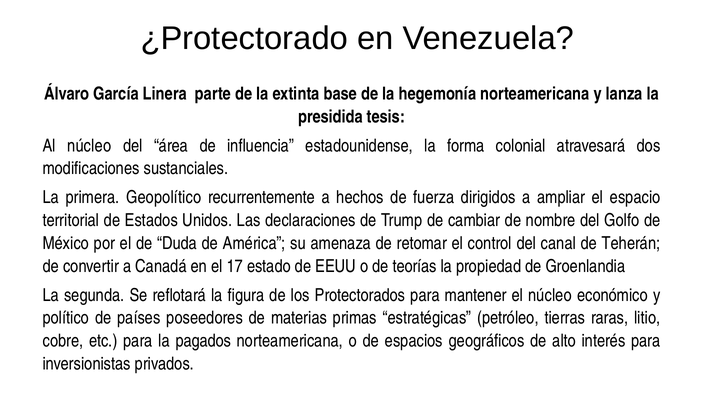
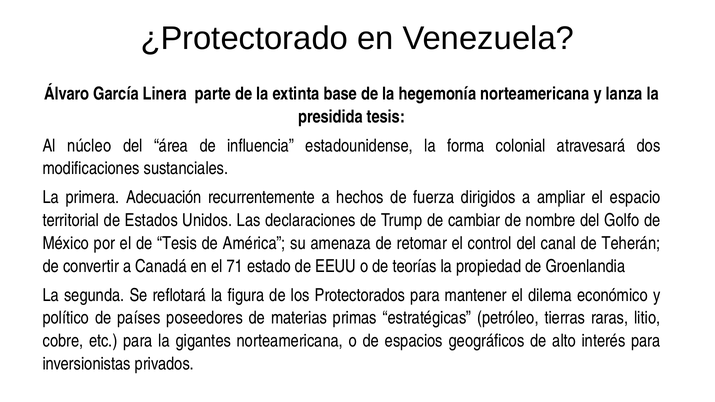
Geopolítico: Geopolítico -> Adecuación (164, 198)
de Duda: Duda -> Tesis (177, 243)
17: 17 -> 71 (235, 266)
el núcleo: núcleo -> dilema (550, 295)
pagados: pagados -> gigantes (203, 341)
